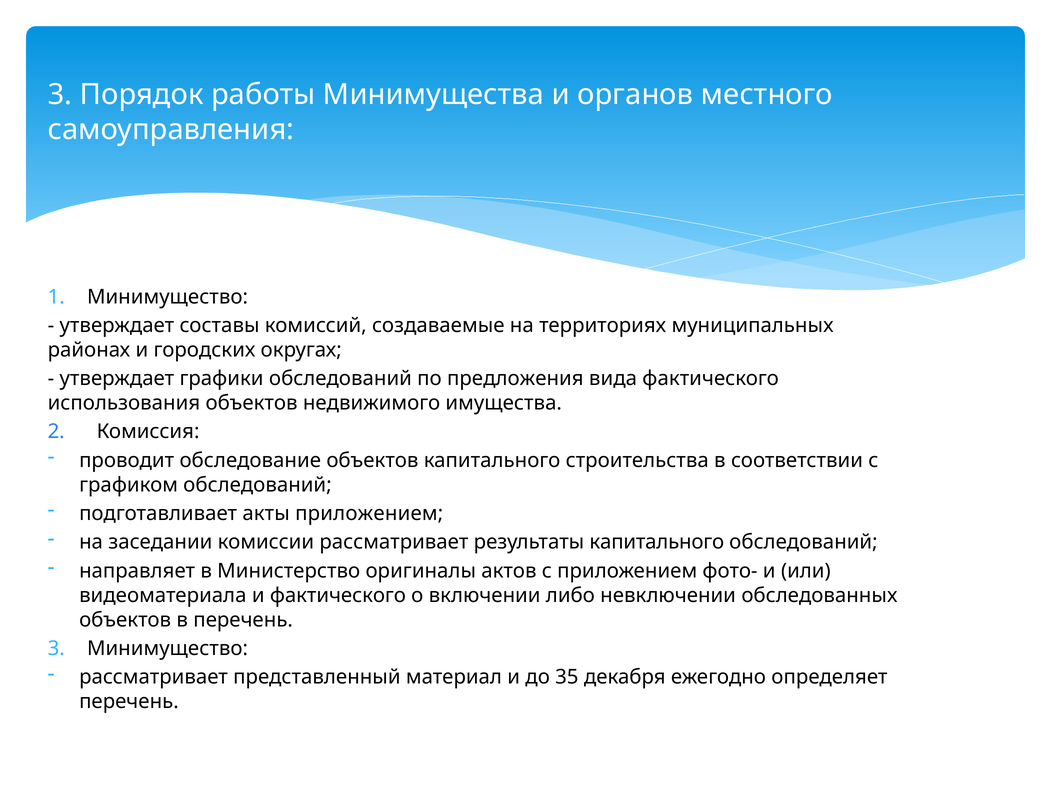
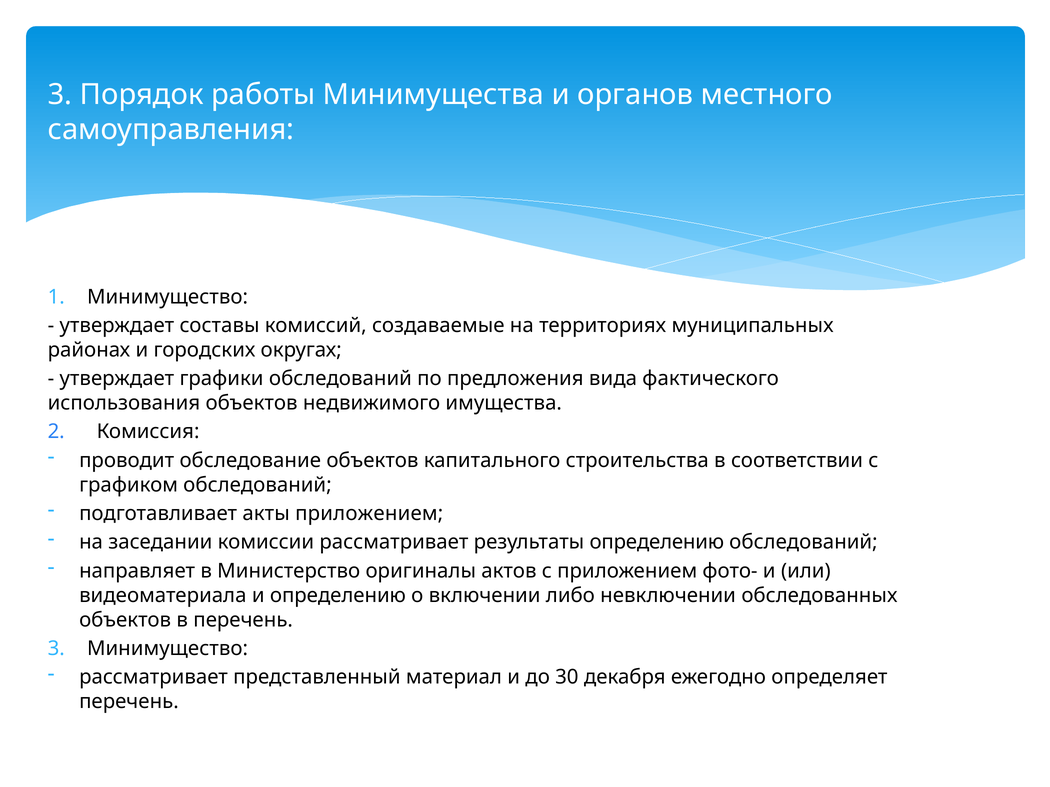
результаты капитального: капитального -> определению (657, 543)
и фактического: фактического -> определению (338, 596)
35: 35 -> 30 (567, 678)
